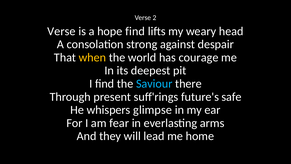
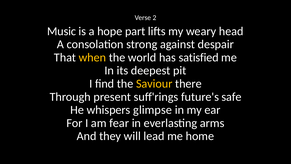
Verse: Verse -> Music (62, 31)
hope find: find -> part (135, 31)
courage: courage -> satisfied (199, 57)
Saviour colour: light blue -> yellow (154, 84)
